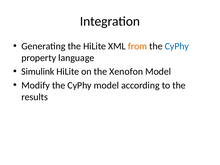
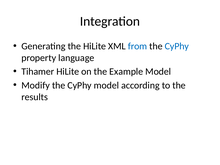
from colour: orange -> blue (138, 46)
Simulink: Simulink -> Tihamer (38, 72)
Xenofon: Xenofon -> Example (126, 72)
